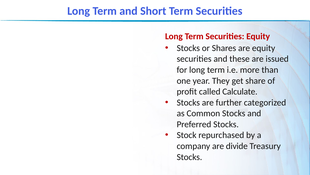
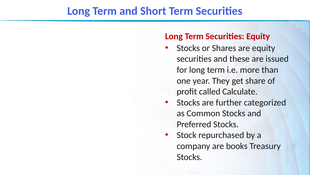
divide: divide -> books (237, 146)
